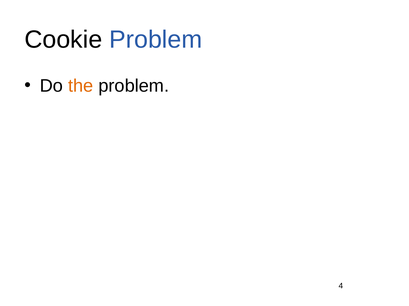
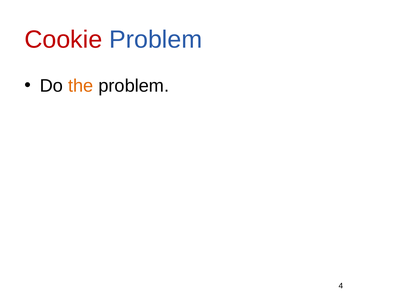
Cookie colour: black -> red (63, 40)
